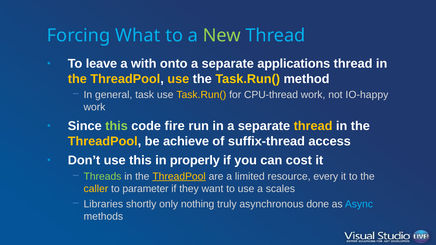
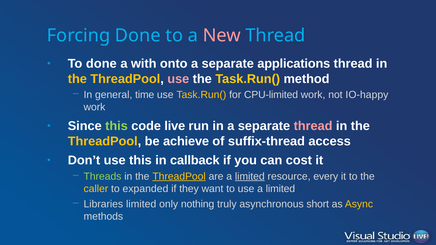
Forcing What: What -> Done (138, 36)
New colour: light green -> pink (222, 36)
To leave: leave -> done (101, 64)
use colour: yellow -> pink (178, 79)
task: task -> time (145, 95)
CPU-thread: CPU-thread -> CPU-limited (271, 95)
fire: fire -> live (175, 126)
thread colour: yellow -> pink (313, 126)
properly: properly -> callback (195, 161)
limited underline: none -> present (250, 177)
parameter: parameter -> expanded (145, 189)
use a scales: scales -> limited (280, 189)
Libraries shortly: shortly -> limited (141, 204)
done: done -> short (318, 204)
Async colour: light blue -> yellow (359, 204)
